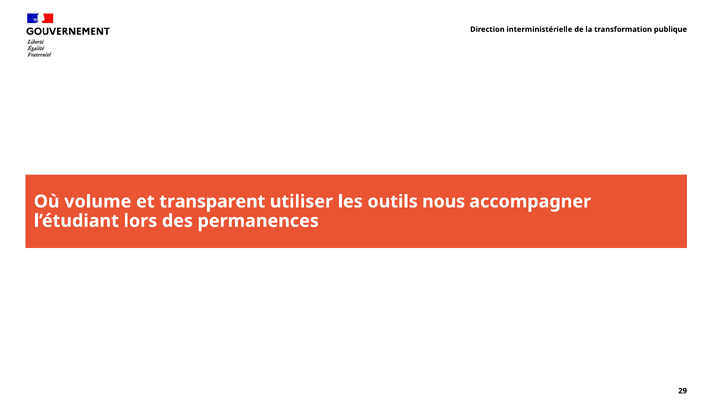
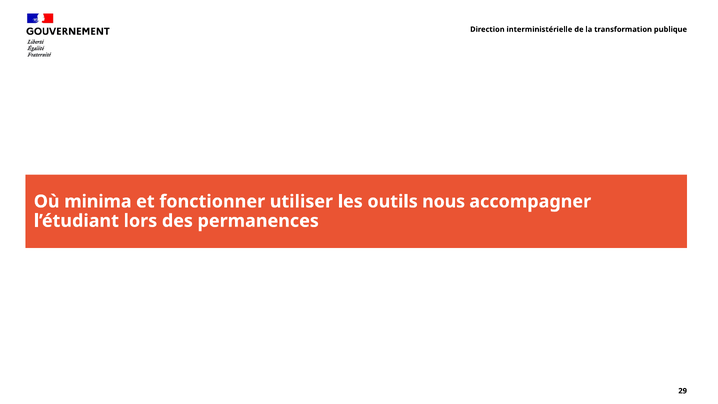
volume: volume -> minima (98, 201)
transparent: transparent -> fonctionner (212, 201)
